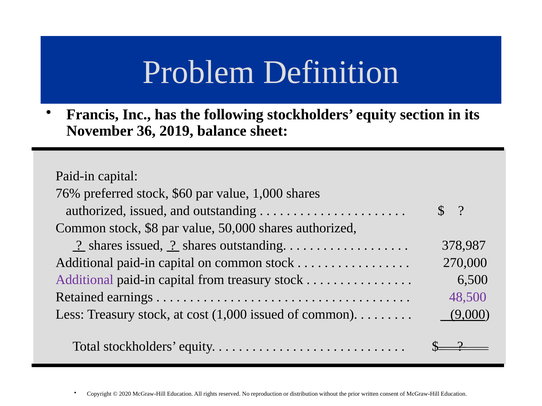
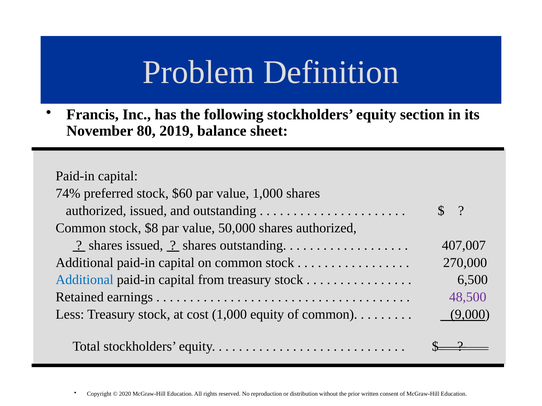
36: 36 -> 80 (146, 131)
76%: 76% -> 74% (68, 193)
378,987: 378,987 -> 407,007 (464, 246)
Additional colour: purple -> blue (85, 280)
1,000 issued: issued -> equity (267, 315)
